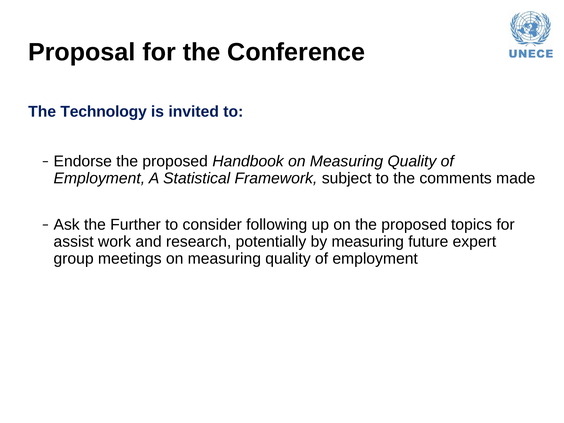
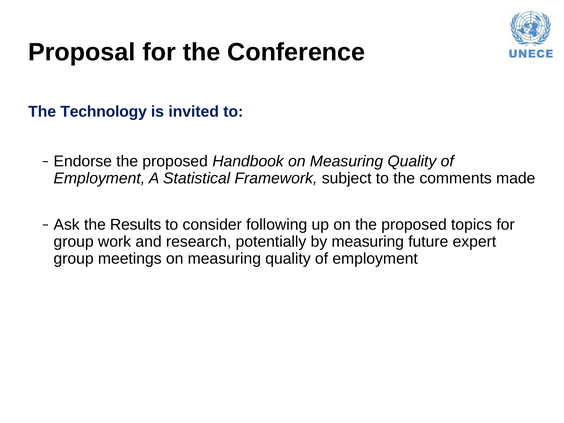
Further: Further -> Results (136, 225)
assist: assist -> group (74, 242)
